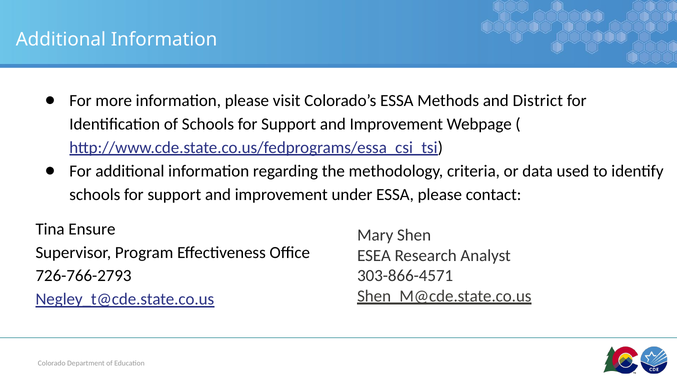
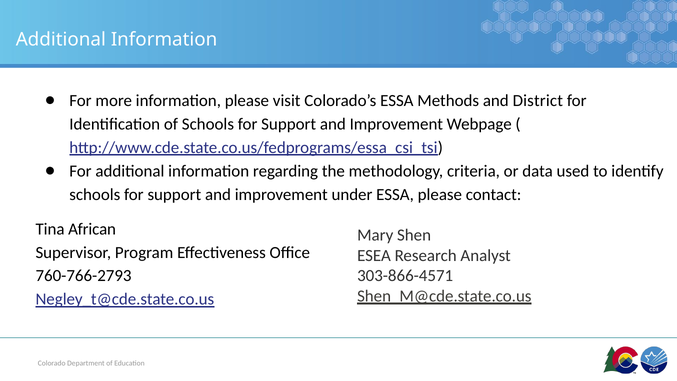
Ensure: Ensure -> African (92, 229)
726-766-2793: 726-766-2793 -> 760-766-2793 (84, 276)
